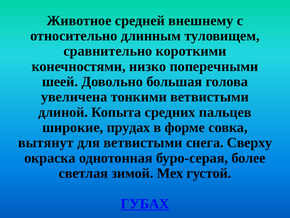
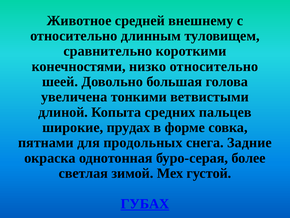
низко поперечными: поперечными -> относительно (214, 66)
вытянут: вытянут -> пятнами (46, 142)
для ветвистыми: ветвистыми -> продольных (143, 142)
Сверху: Сверху -> Задние (249, 142)
